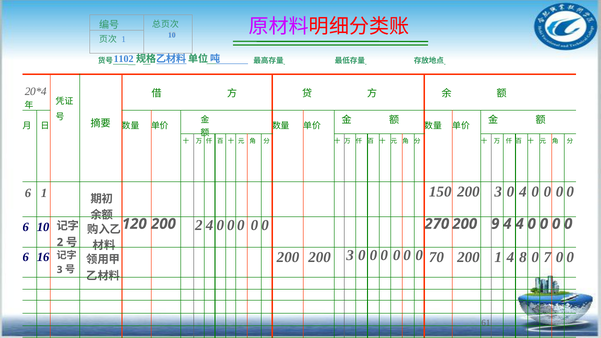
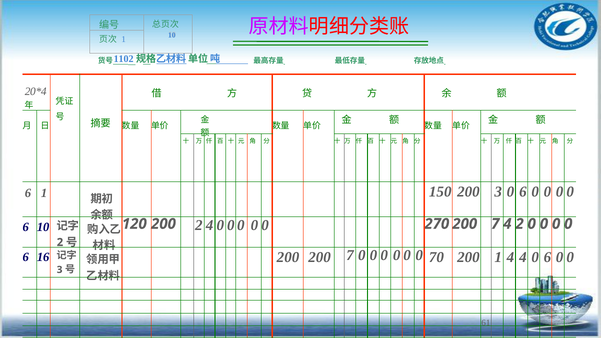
3 0 4: 4 -> 6 (523, 192)
9: 9 -> 7 (495, 224)
4 4: 4 -> 2 (520, 224)
200 200 3: 3 -> 7 (350, 256)
4 8: 8 -> 4 (523, 257)
7: 7 -> 6 (547, 257)
